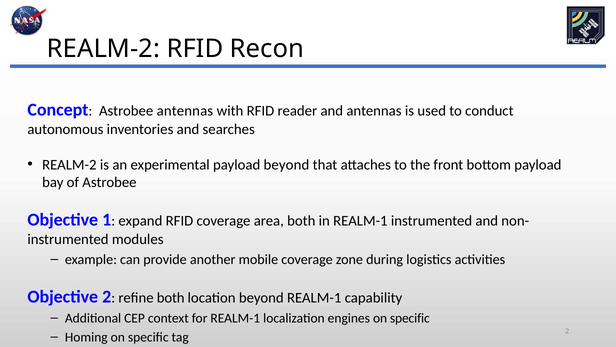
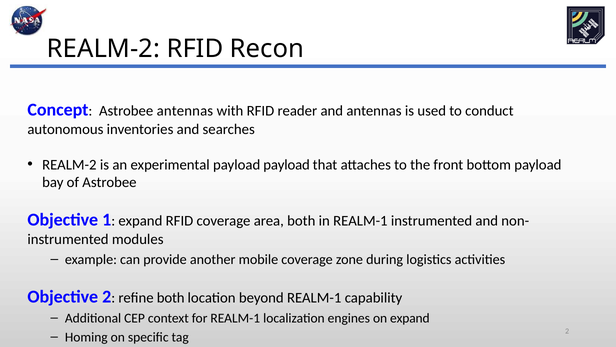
payload beyond: beyond -> payload (287, 164)
engines on specific: specific -> expand (410, 318)
